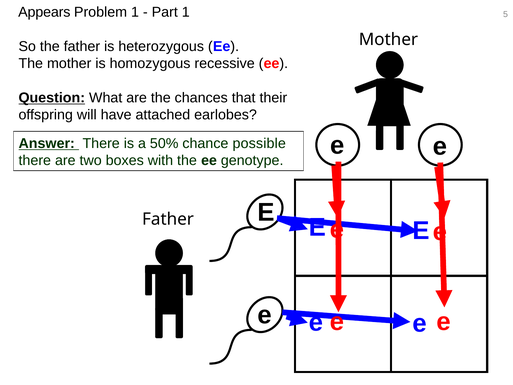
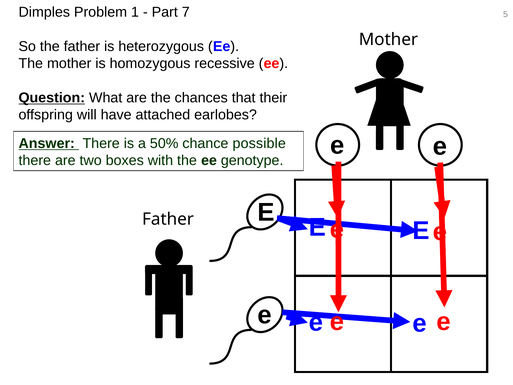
Appears: Appears -> Dimples (44, 12)
Part 1: 1 -> 7 (186, 12)
